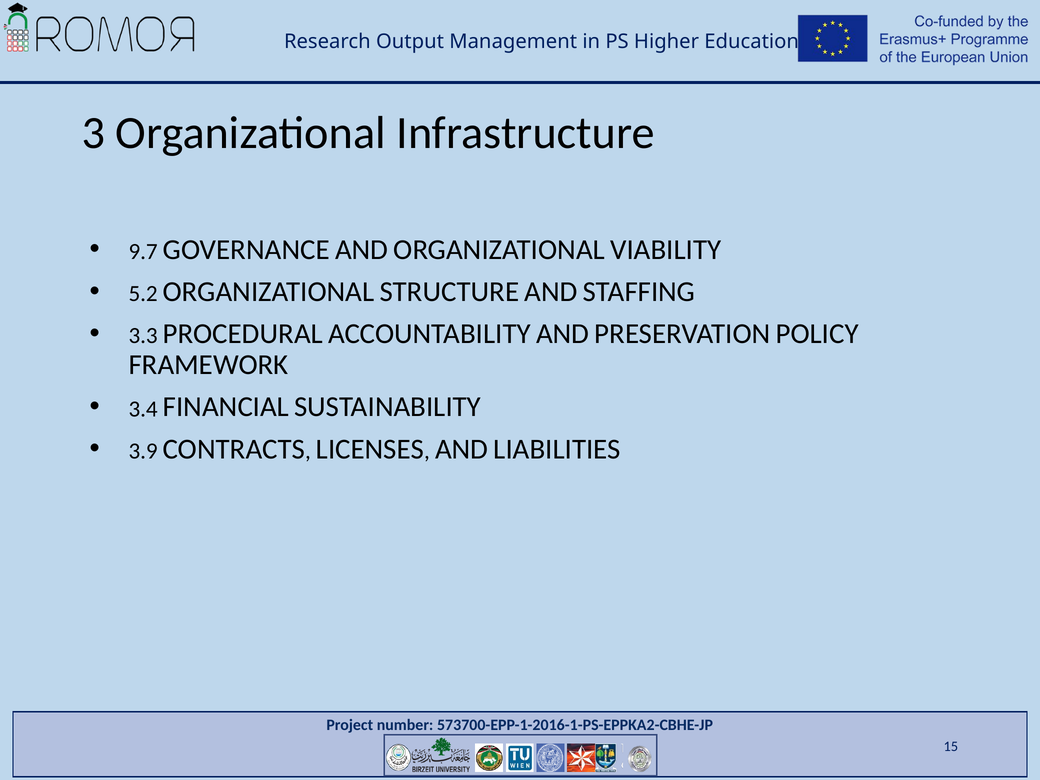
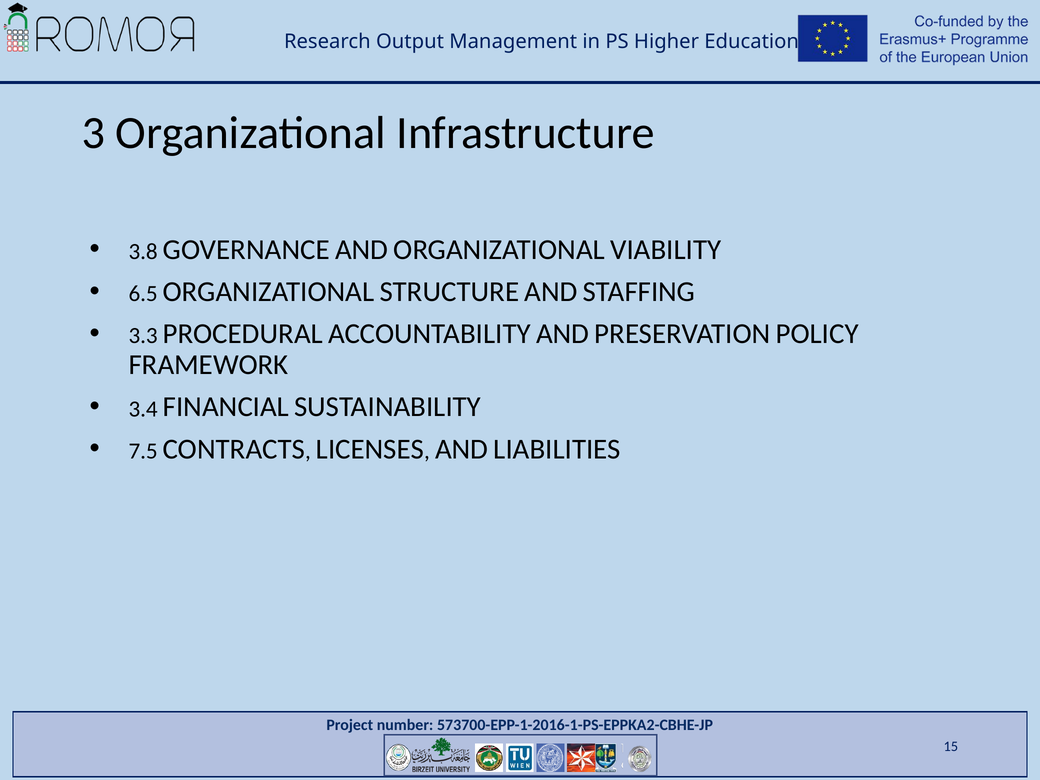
9.7: 9.7 -> 3.8 (143, 251)
5.2: 5.2 -> 6.5 (143, 294)
3.9: 3.9 -> 7.5 (143, 451)
